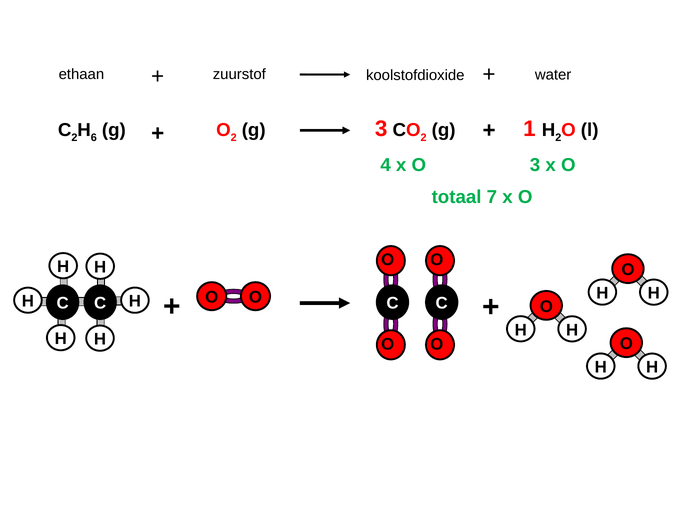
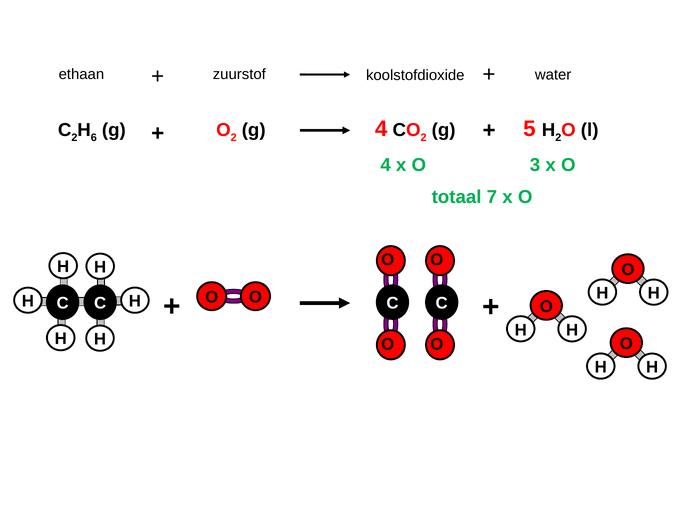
g 3: 3 -> 4 (381, 129)
1: 1 -> 5 (529, 129)
